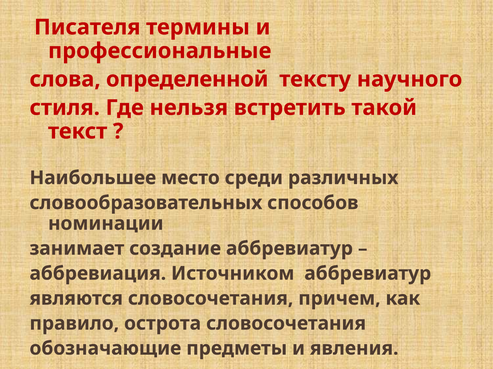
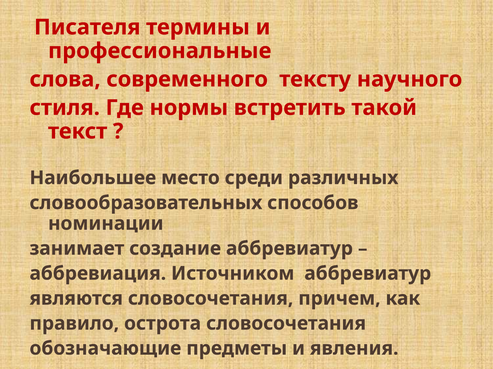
определенной: определенной -> современного (187, 79)
нельзя: нельзя -> нормы (189, 108)
